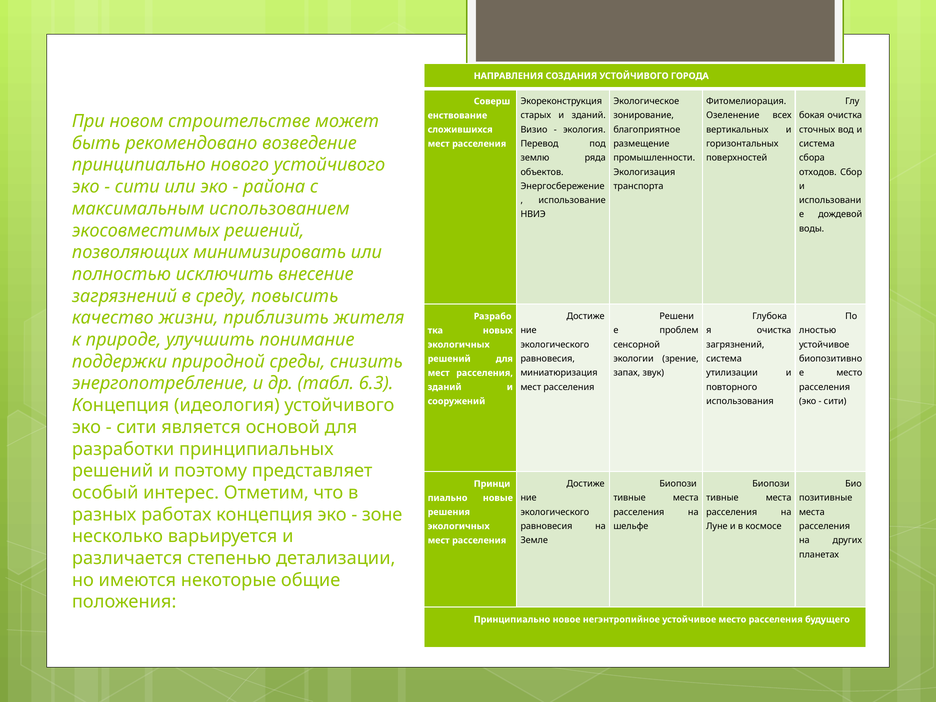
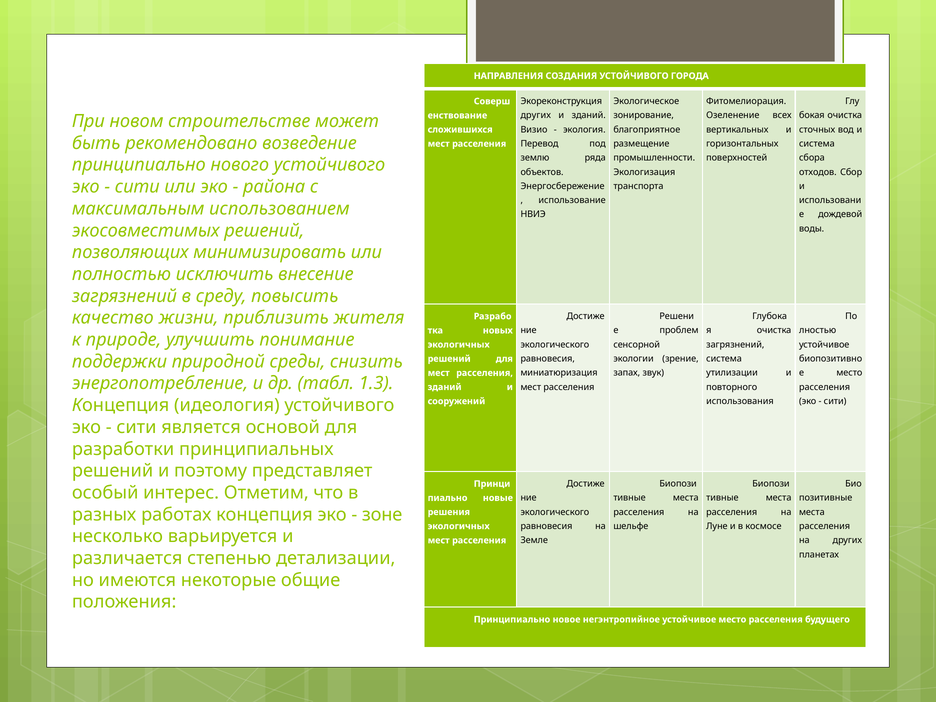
старых: старых -> других (536, 115)
6.3: 6.3 -> 1.3 (376, 383)
